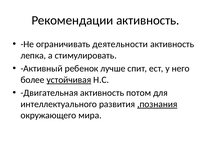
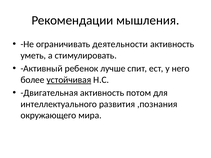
Рекомендации активность: активность -> мышления (148, 20)
лепка: лепка -> уметь (33, 56)
,познания underline: present -> none (157, 104)
